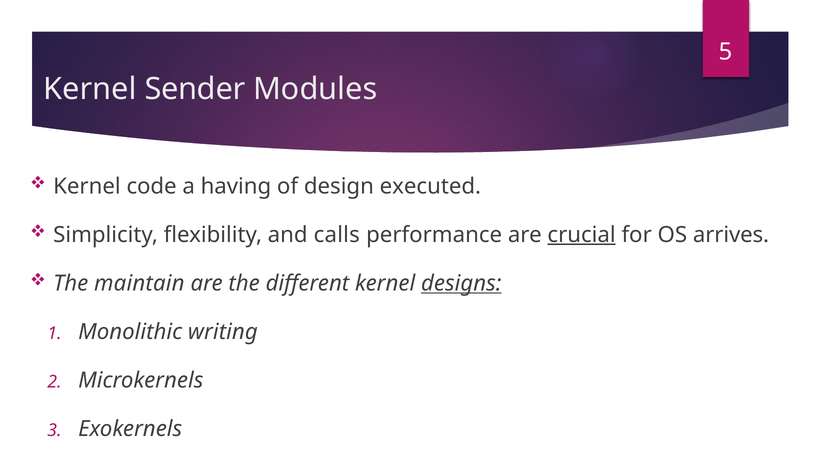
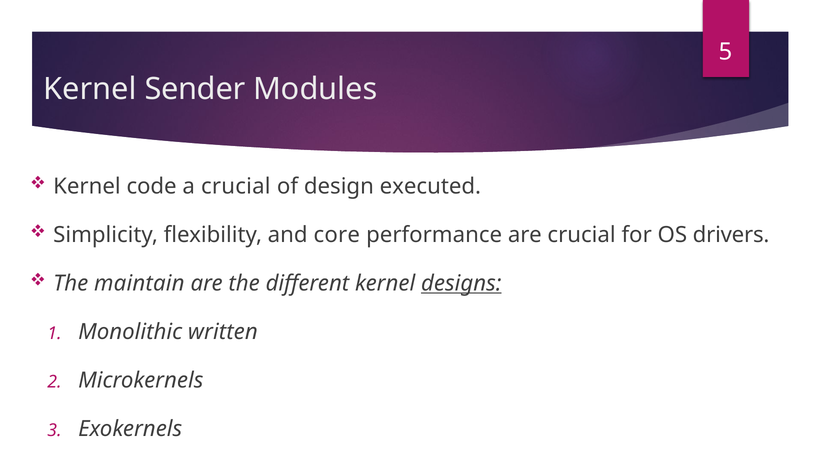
a having: having -> crucial (236, 186)
calls: calls -> core (337, 235)
crucial underline: present -> none (582, 235)
arrives: arrives -> drivers (731, 235)
writing: writing -> written (223, 332)
